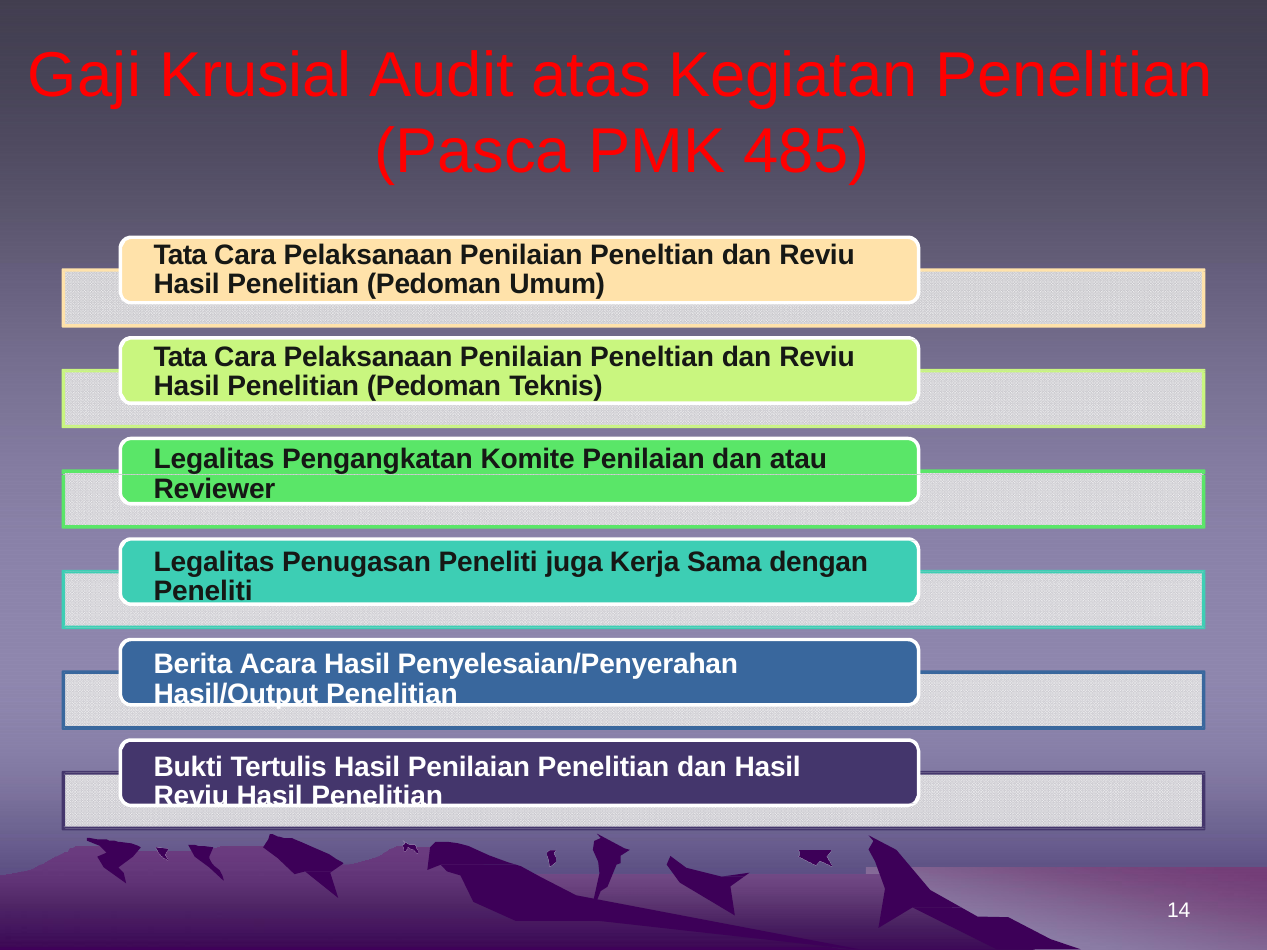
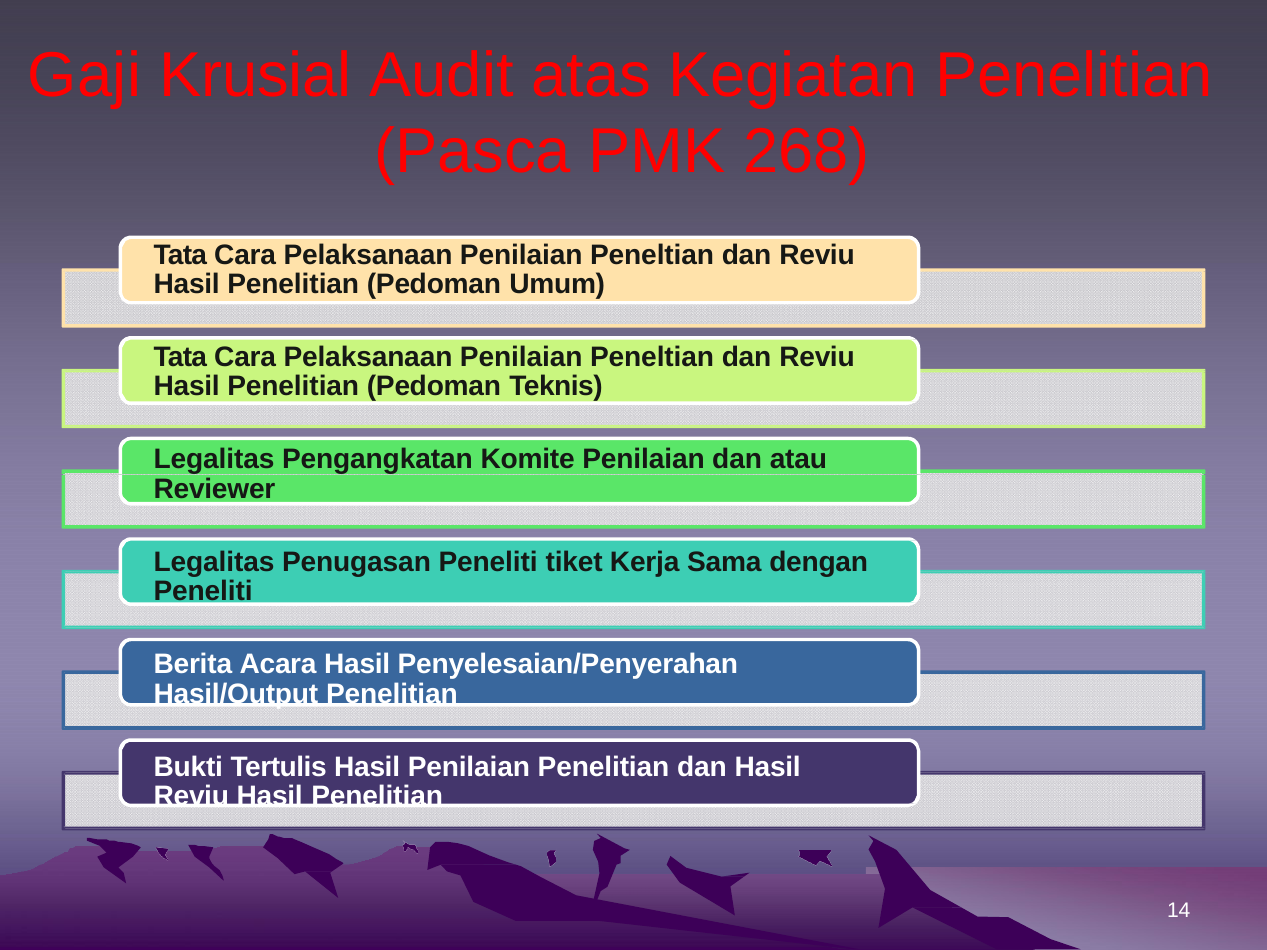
485: 485 -> 268 (807, 151)
juga: juga -> tiket (574, 562)
